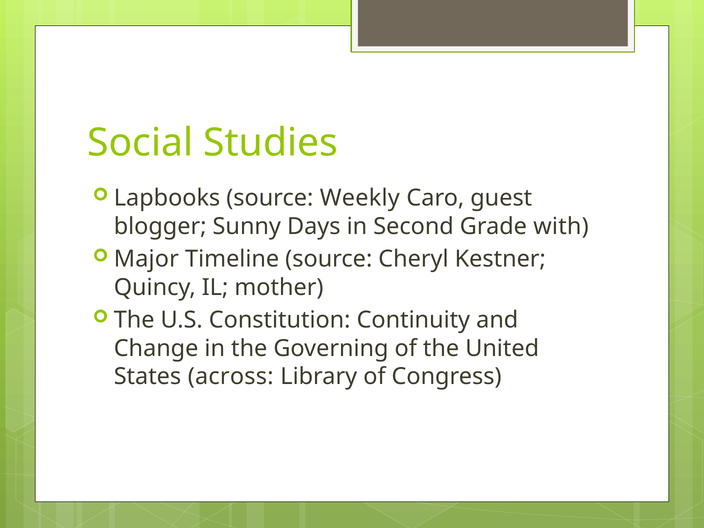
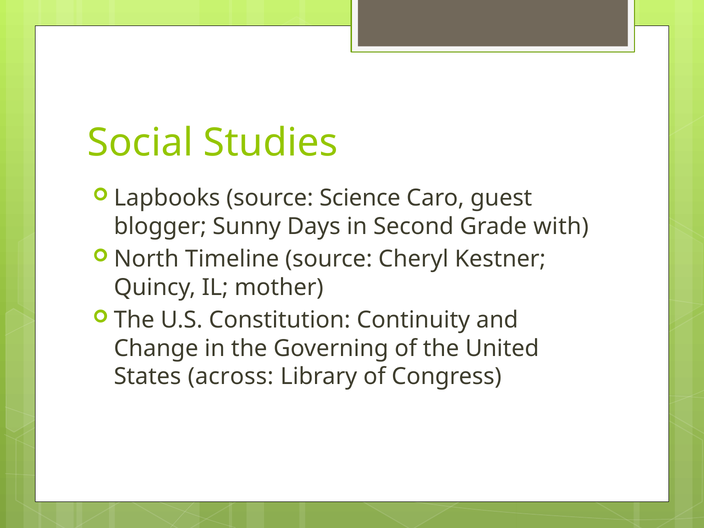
Weekly: Weekly -> Science (360, 198)
Major: Major -> North (146, 259)
